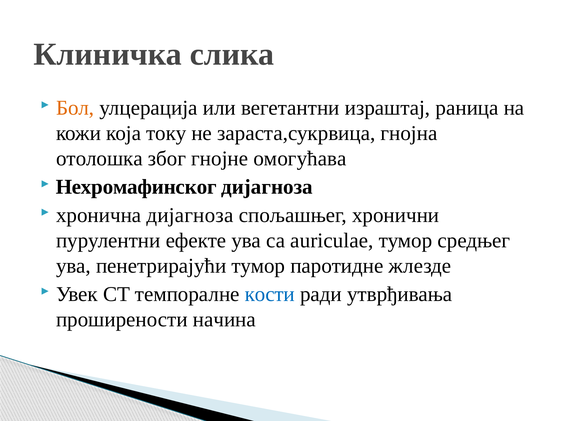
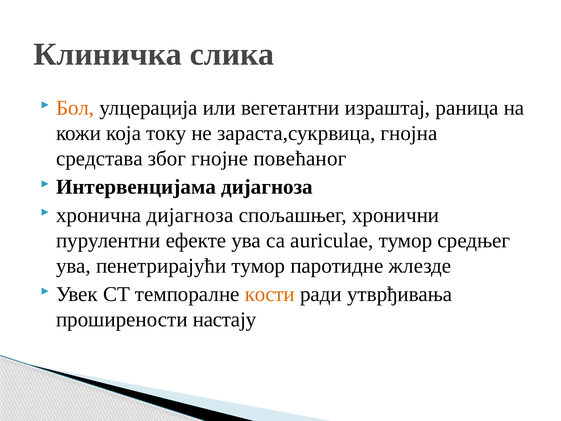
отолошка: отолошка -> средстава (99, 158)
омогућава: омогућава -> повећаног (300, 158)
Нехромафинског: Нехромафинског -> Интервенцијама (136, 187)
кости colour: blue -> orange (270, 294)
начина: начина -> настају (224, 319)
